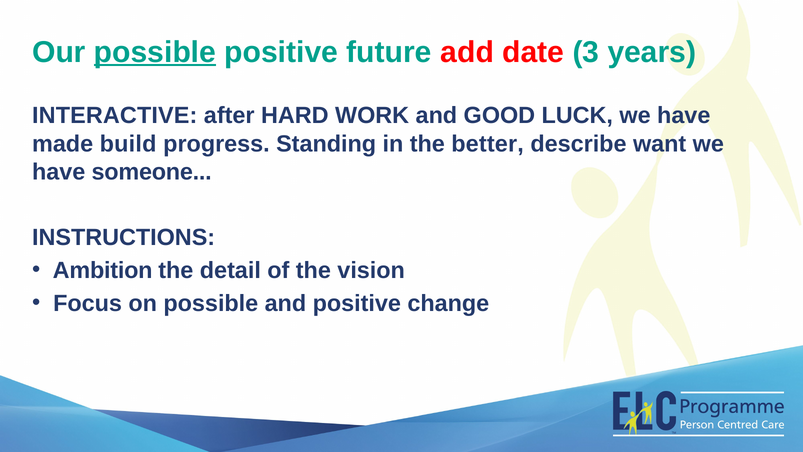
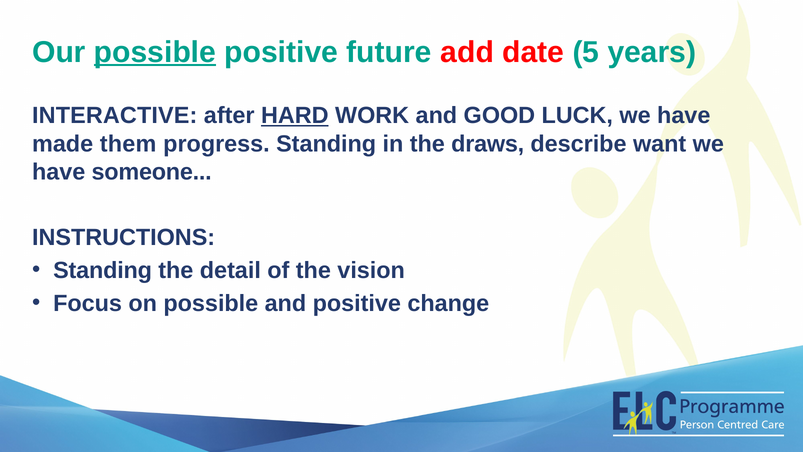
3: 3 -> 5 (586, 52)
HARD underline: none -> present (295, 116)
build: build -> them (128, 144)
better: better -> draws (488, 144)
Ambition: Ambition -> Standing (103, 270)
